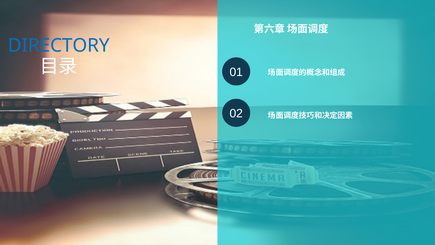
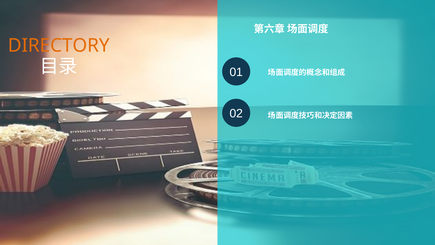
DIRECTORY colour: blue -> orange (59, 45)
